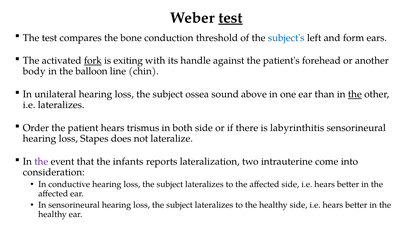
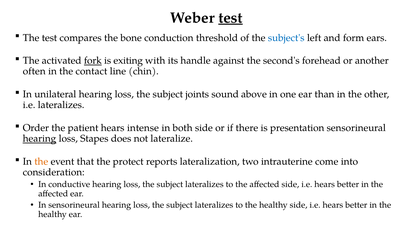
patient's: patient's -> second's (281, 61)
body: body -> often (34, 71)
balloon: balloon -> contact (91, 71)
ossea: ossea -> joints (197, 94)
the underline: present -> none (355, 94)
trismus: trismus -> intense (143, 128)
labyrinthitis: labyrinthitis -> presentation (297, 128)
hearing underline: none -> present (40, 139)
the colour: purple -> orange (41, 162)
infants: infants -> protect (128, 162)
